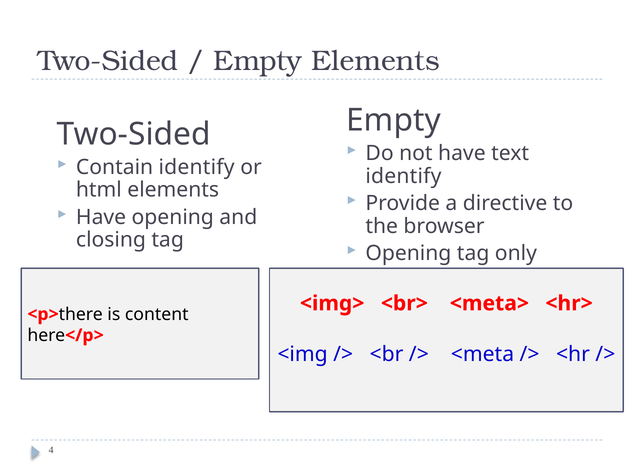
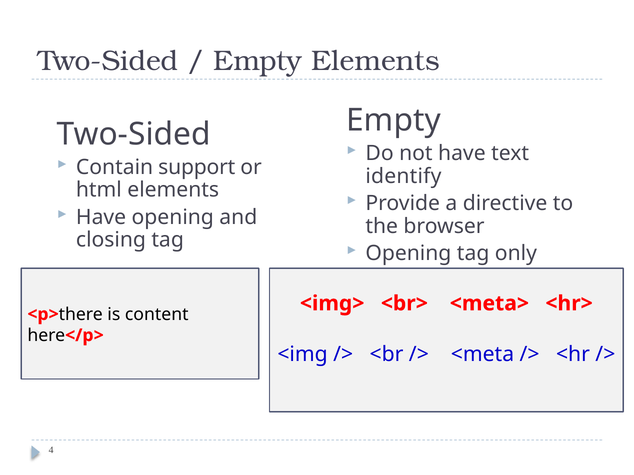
Contain identify: identify -> support (197, 167)
